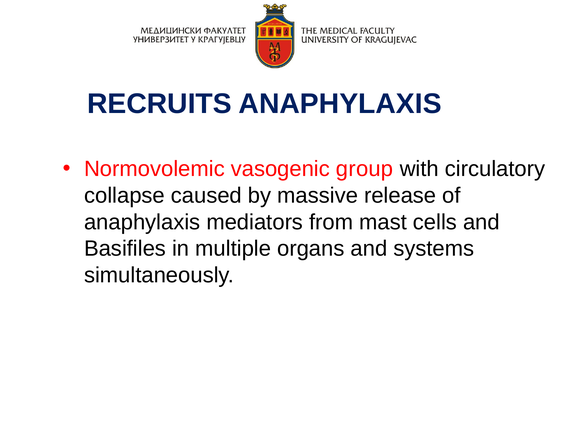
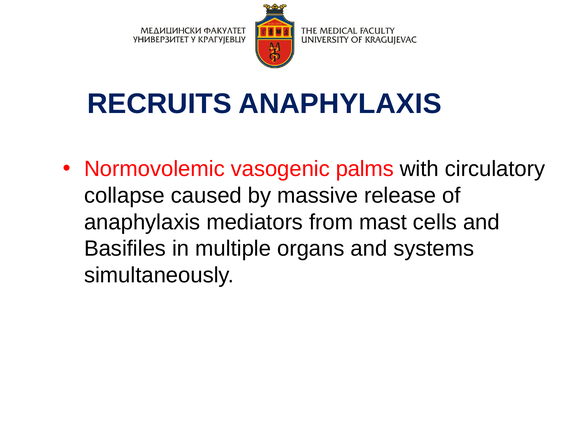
group: group -> palms (365, 169)
